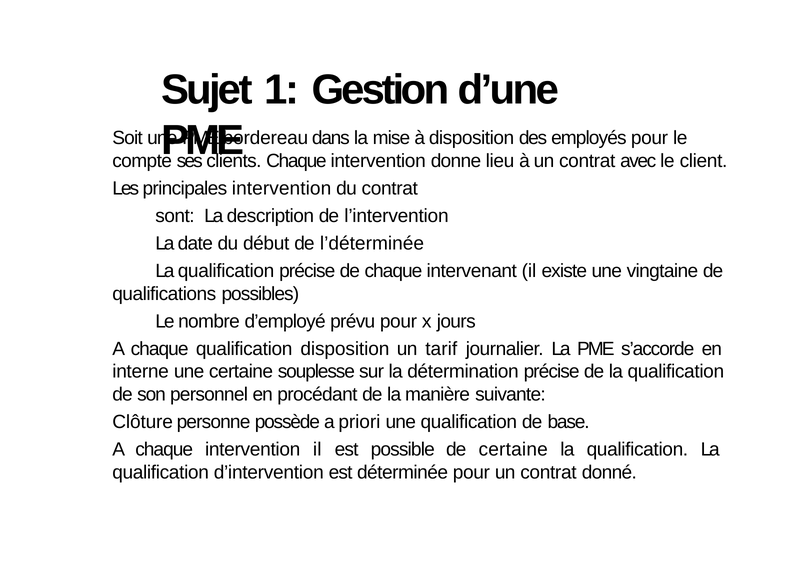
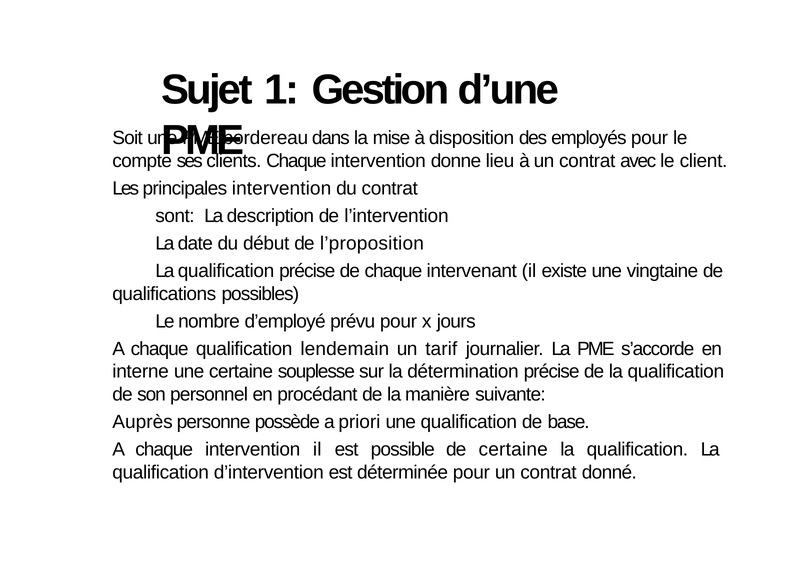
l’déterminée: l’déterminée -> l’proposition (372, 243)
qualification disposition: disposition -> lendemain (345, 349)
Clôture: Clôture -> Auprès (143, 422)
